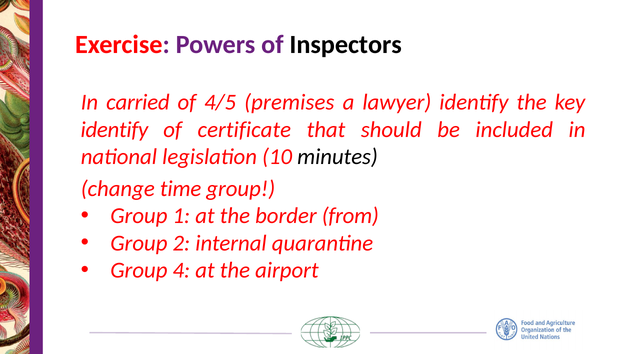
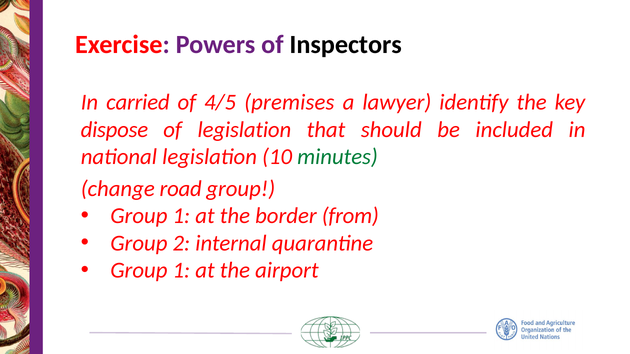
identify: identify -> dispose (114, 130)
of certificate: certificate -> legislation (244, 130)
minutes colour: black -> green (337, 157)
time: time -> road (181, 189)
4: 4 -> 1 (181, 271)
